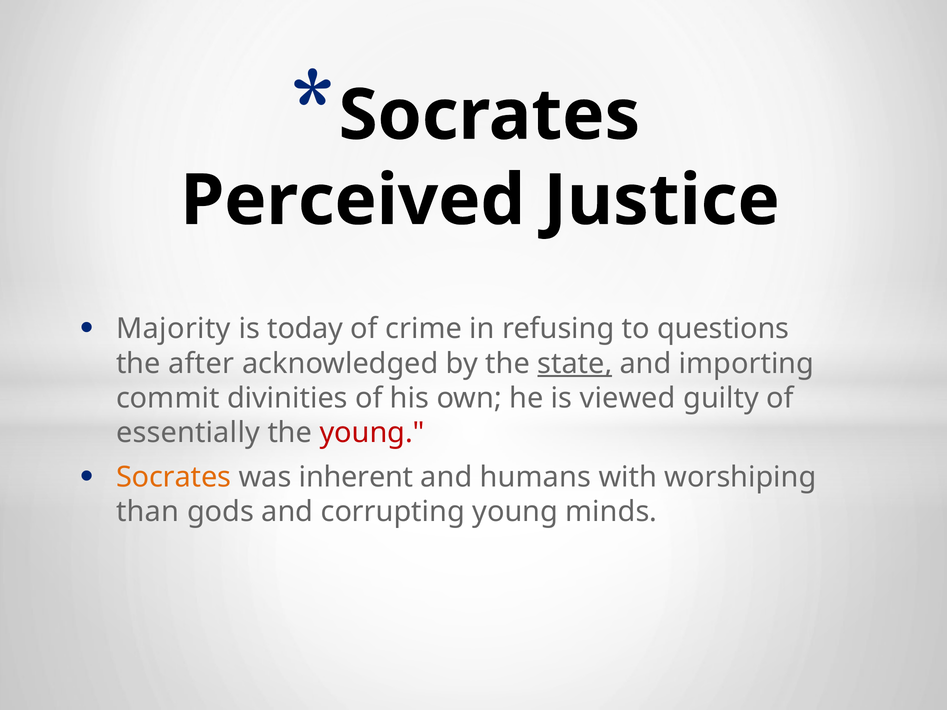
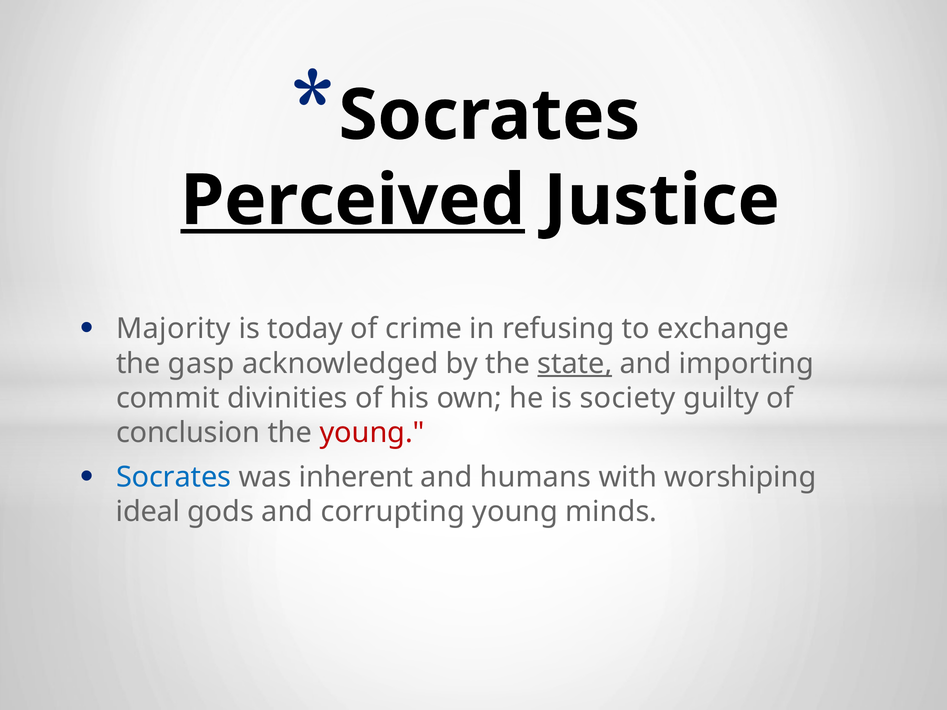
Perceived underline: none -> present (353, 201)
questions: questions -> exchange (723, 329)
after: after -> gasp (201, 364)
viewed: viewed -> society (628, 398)
essentially: essentially -> conclusion (188, 433)
Socrates colour: orange -> blue (174, 477)
than: than -> ideal (148, 512)
